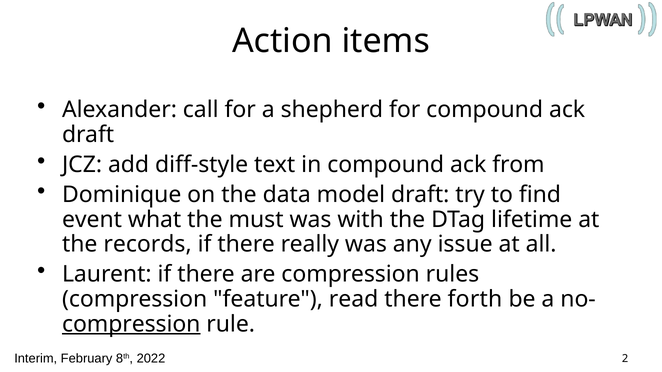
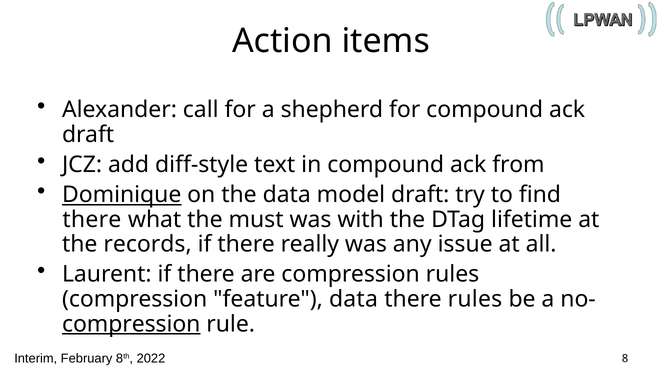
Dominique underline: none -> present (122, 195)
event: event -> there (92, 220)
feature read: read -> data (353, 299)
there forth: forth -> rules (475, 299)
2: 2 -> 8 (625, 359)
